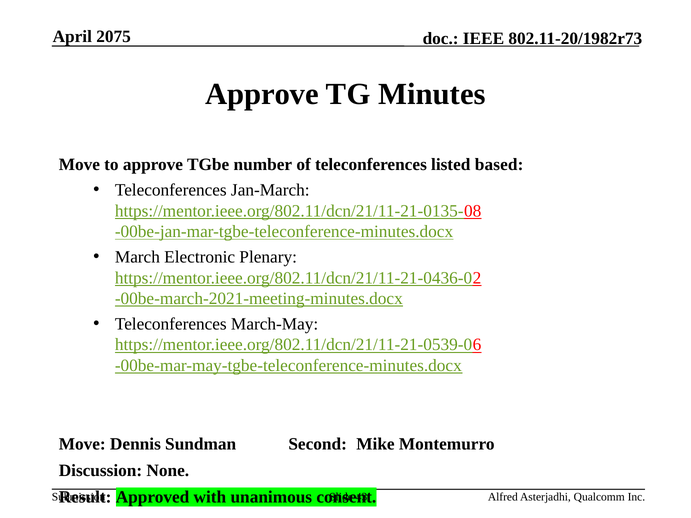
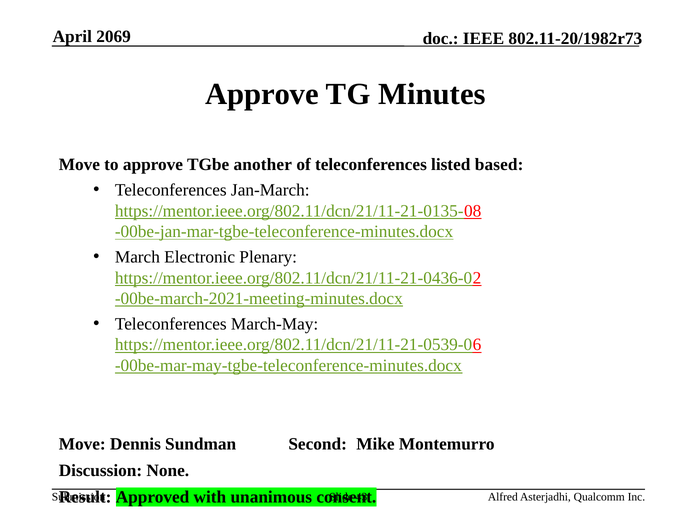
2075: 2075 -> 2069 (114, 37)
number: number -> another (263, 165)
